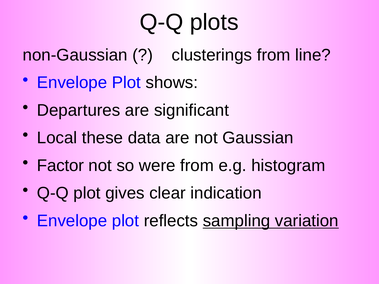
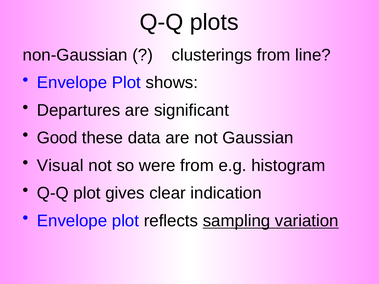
Local: Local -> Good (57, 138)
Factor: Factor -> Visual (60, 166)
